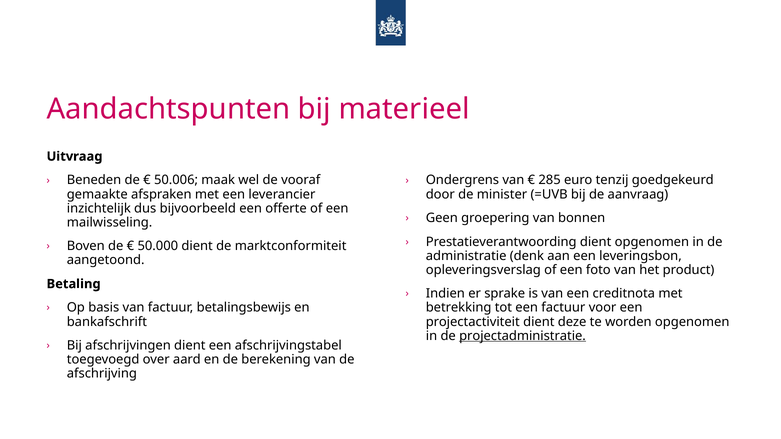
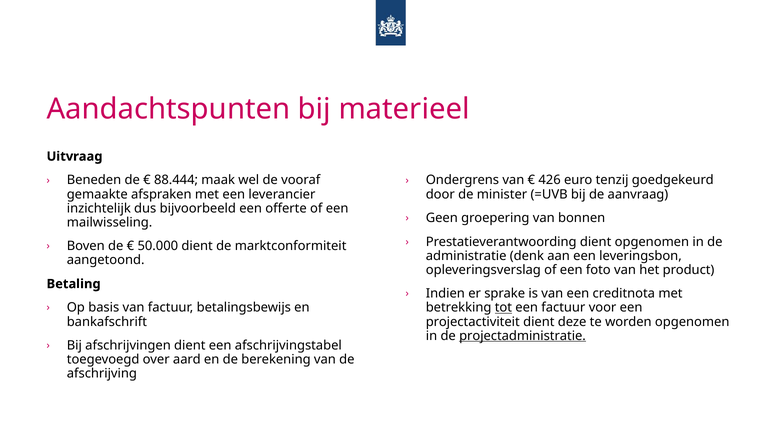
50.006: 50.006 -> 88.444 (176, 180)
285: 285 -> 426 (550, 180)
tot underline: none -> present (503, 308)
